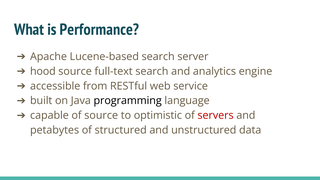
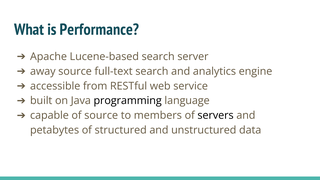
hood: hood -> away (43, 71)
optimistic: optimistic -> members (158, 115)
servers colour: red -> black (216, 115)
